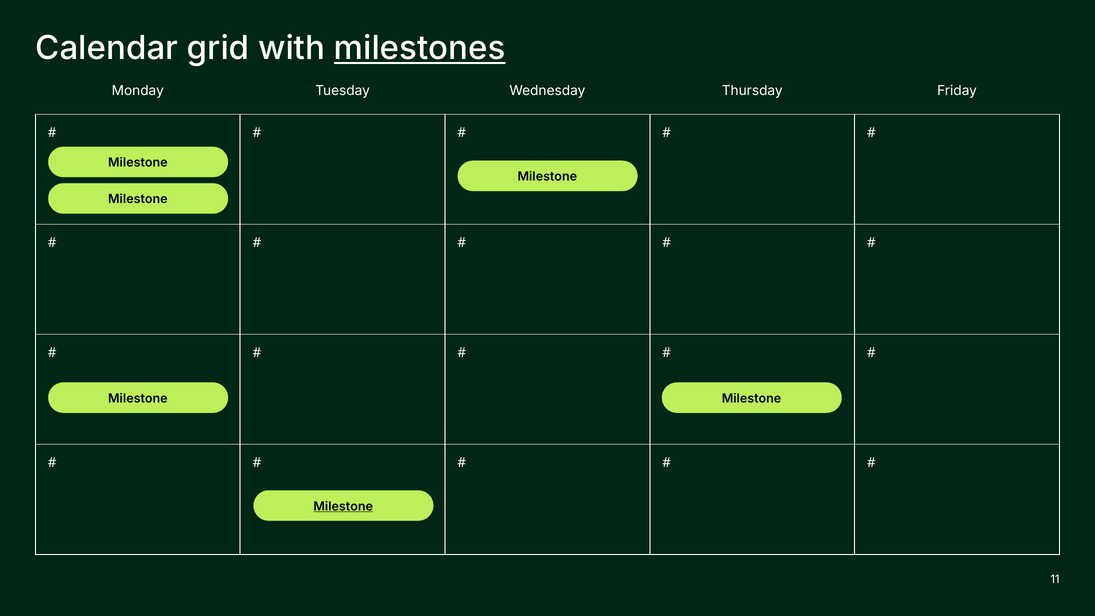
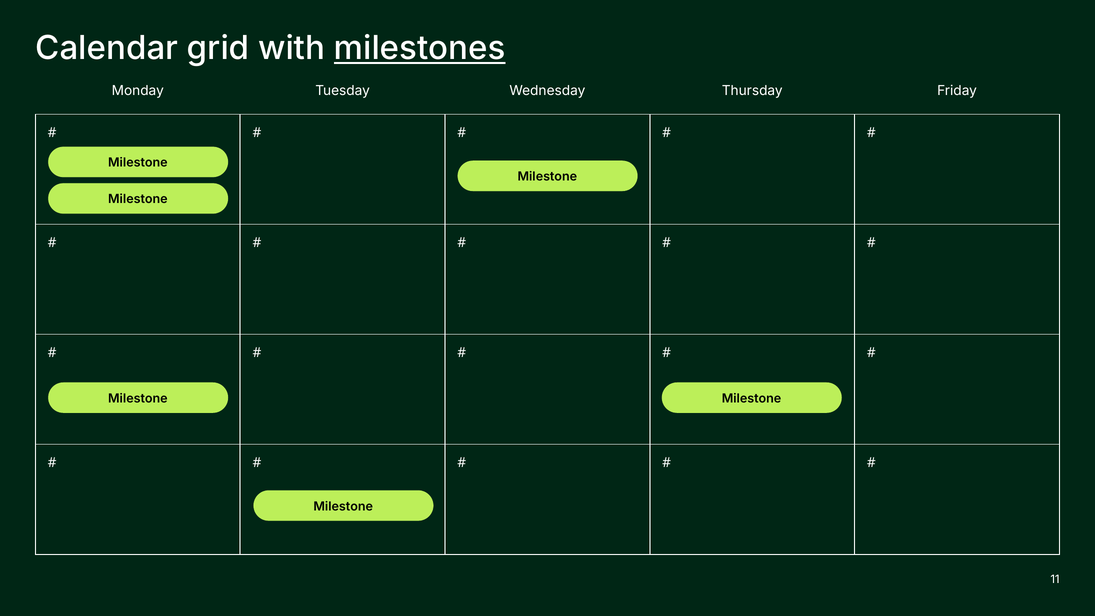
Milestone underline: present -> none (343, 506)
